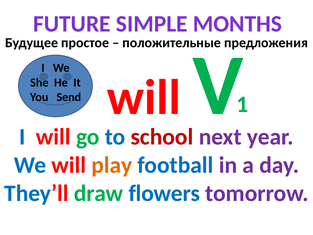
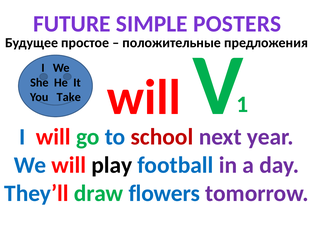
MONTHS: MONTHS -> POSTERS (237, 24)
Send: Send -> Take (69, 97)
play colour: orange -> black (112, 165)
